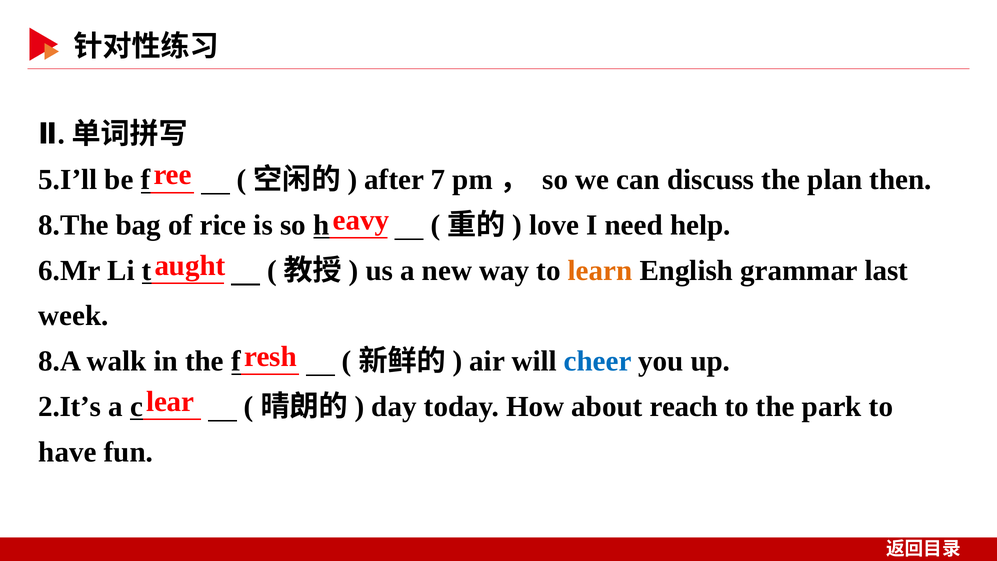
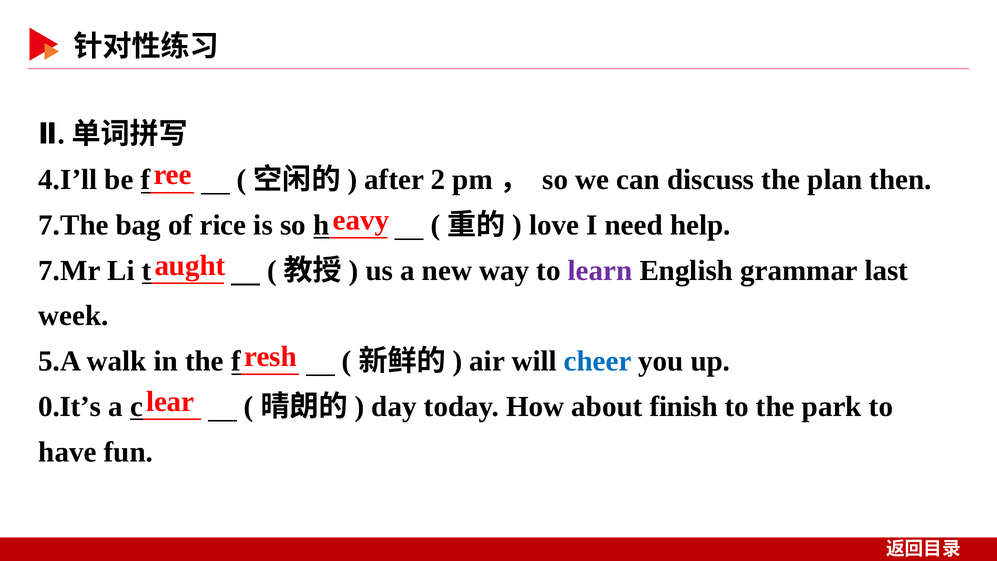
5.I’ll: 5.I’ll -> 4.I’ll (68, 180)
7: 7 -> 2 (438, 180)
8.The: 8.The -> 7.The (74, 225)
6.Mr: 6.Mr -> 7.Mr (69, 270)
learn colour: orange -> purple (600, 270)
8.A: 8.A -> 5.A (60, 361)
2.It’s: 2.It’s -> 0.It’s (70, 407)
reach: reach -> finish (684, 407)
